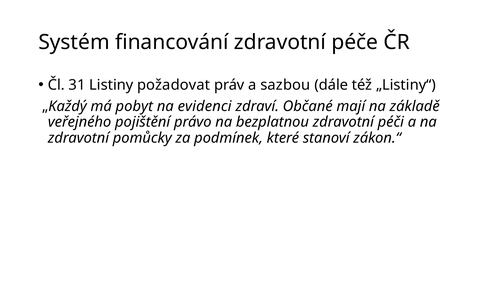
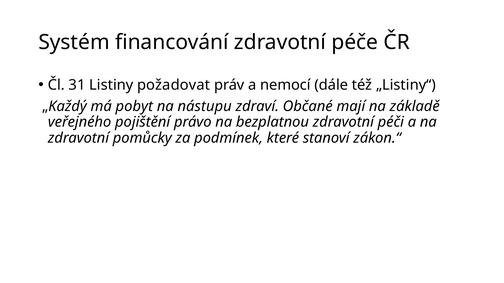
sazbou: sazbou -> nemocí (286, 85)
evidenci: evidenci -> nástupu (205, 106)
